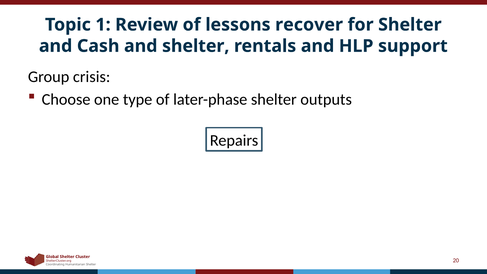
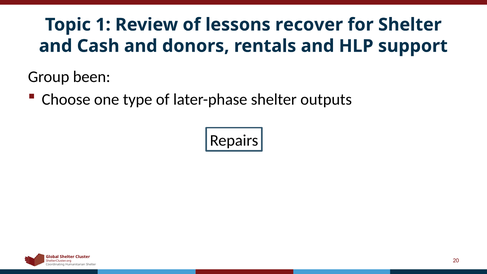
and shelter: shelter -> donors (196, 46)
crisis: crisis -> been (92, 77)
